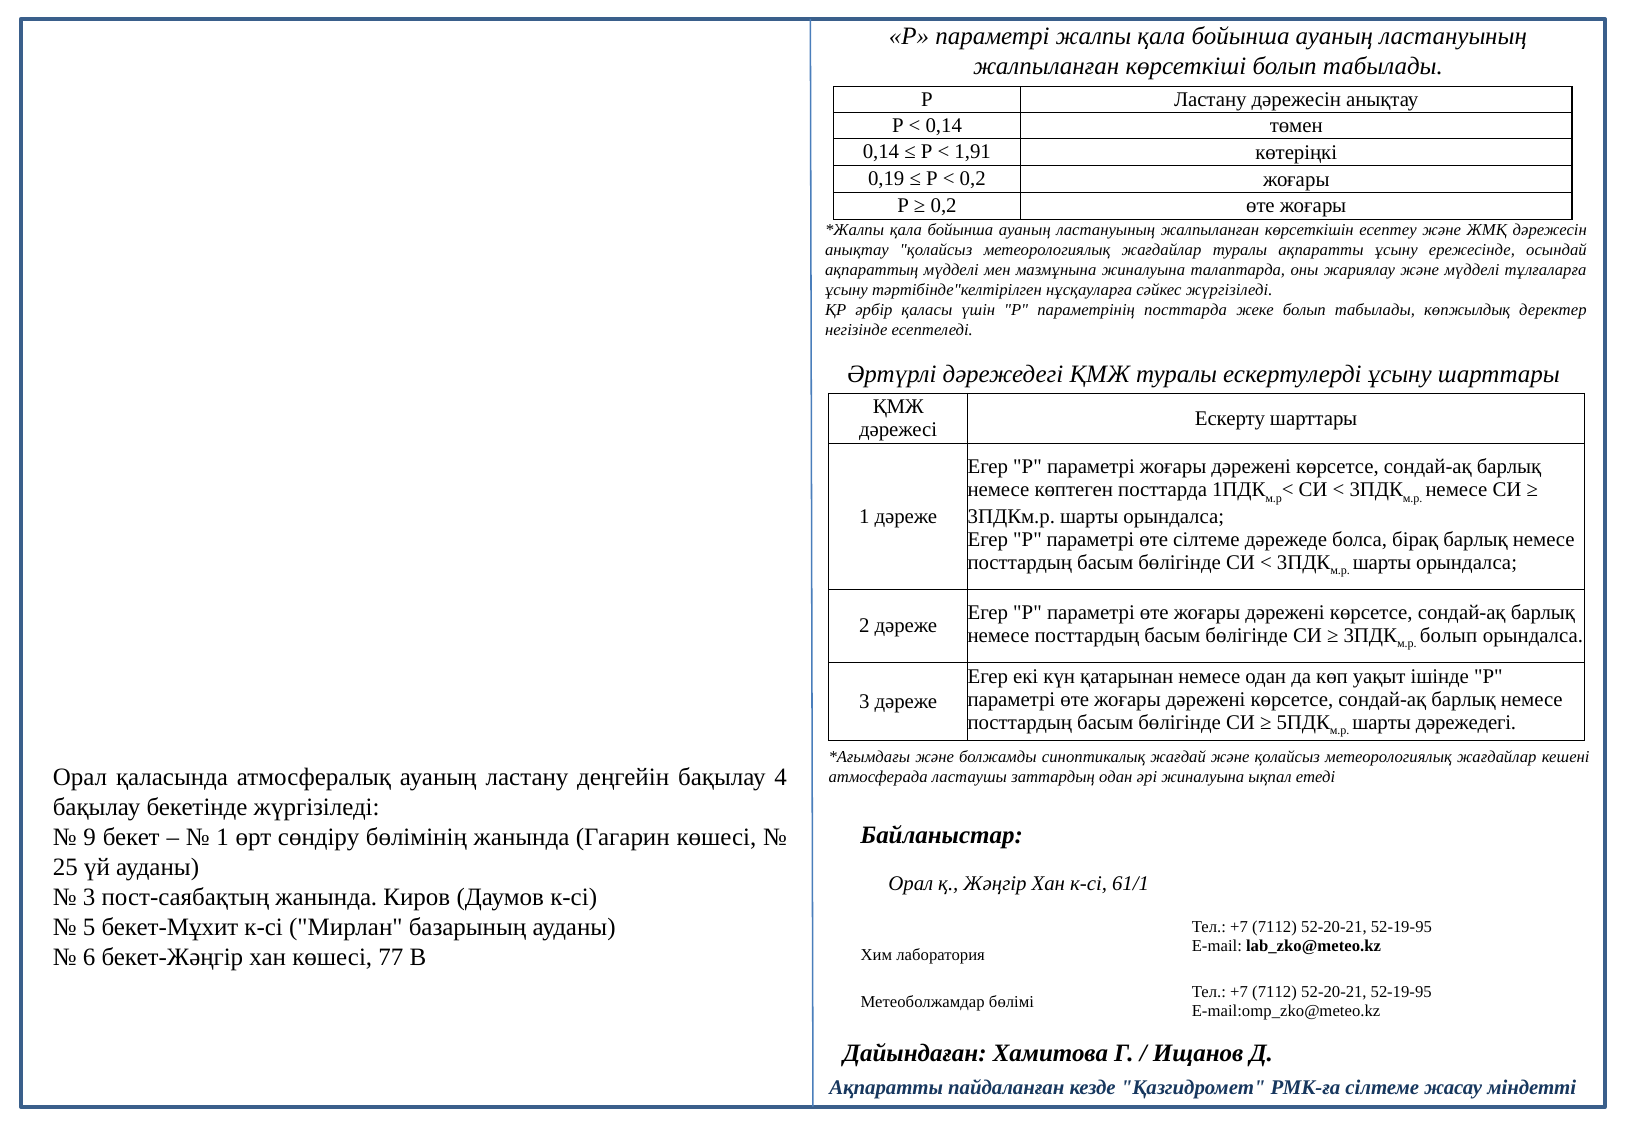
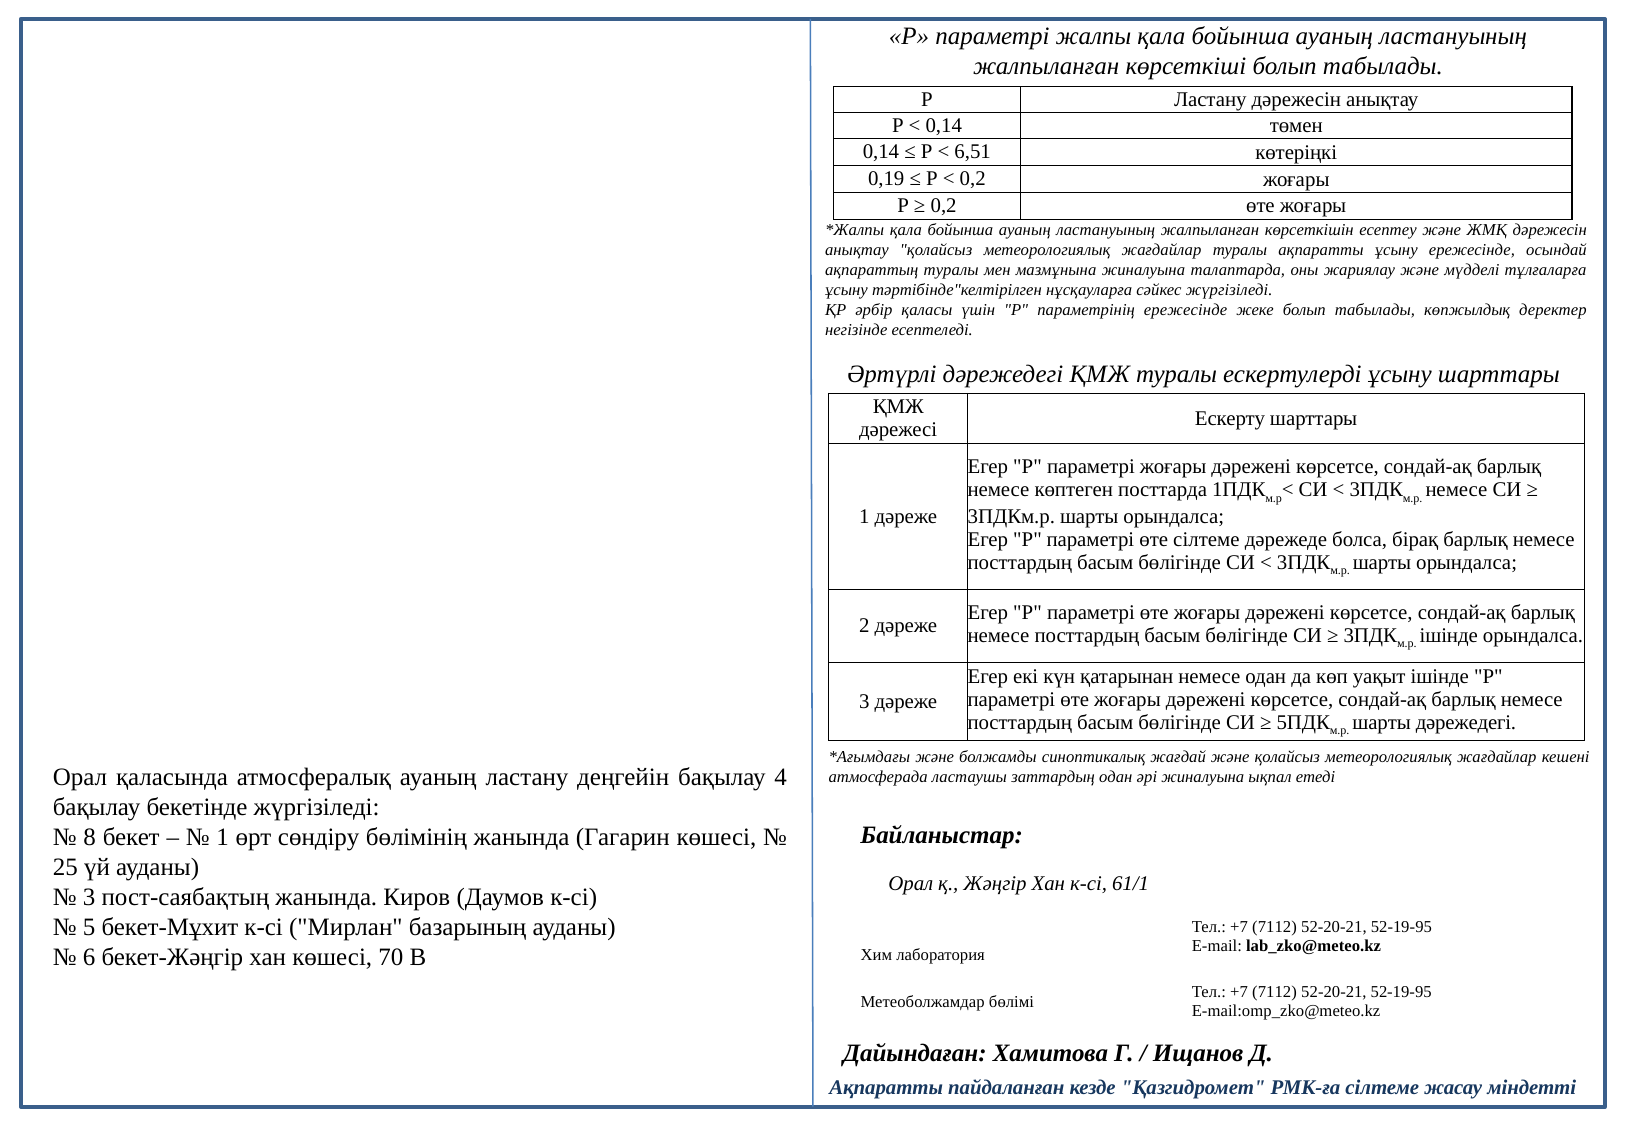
1,91: 1,91 -> 6,51 (973, 152)
ақпараттың мүдделі: мүдделі -> туралы (951, 270)
параметрінің посттарда: посттарда -> ережесінде (1186, 309)
болып: болып -> ішінде (1449, 635)
9: 9 -> 8 (90, 837)
77: 77 -> 70 (391, 957)
